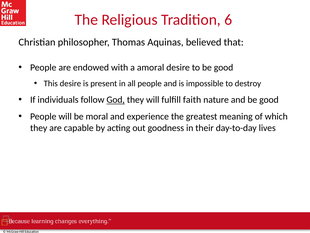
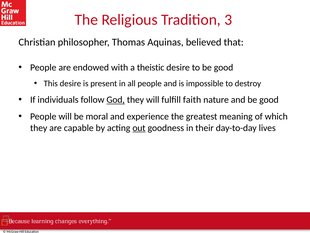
6: 6 -> 3 (228, 20)
amoral: amoral -> theistic (151, 67)
out underline: none -> present (139, 128)
